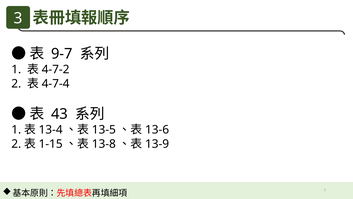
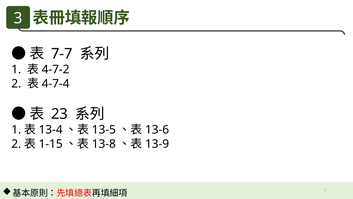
9-7: 9-7 -> 7-7 (62, 54)
43: 43 -> 23 (59, 114)
